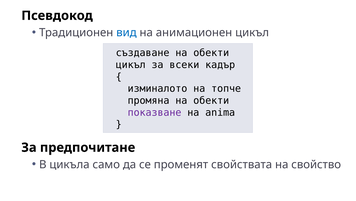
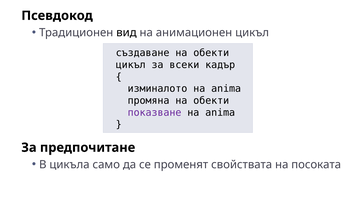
вид colour: blue -> black (126, 33)
топче: топче -> anima (226, 88)
свойство: свойство -> посоката (316, 164)
